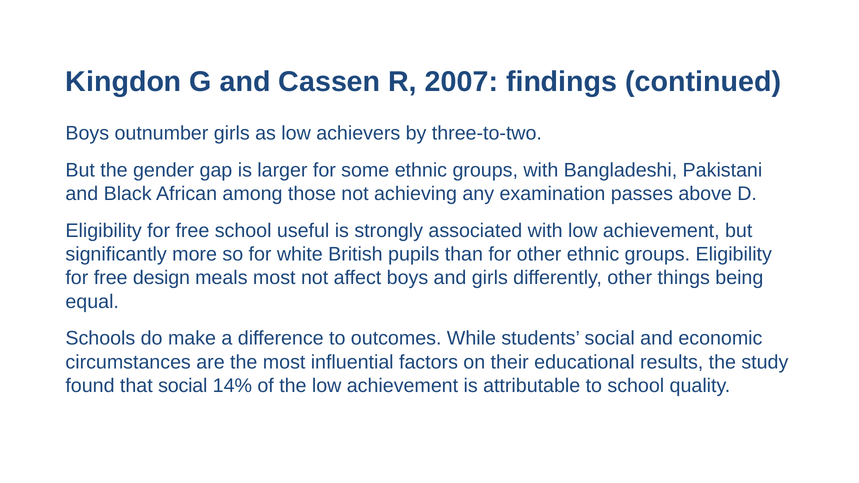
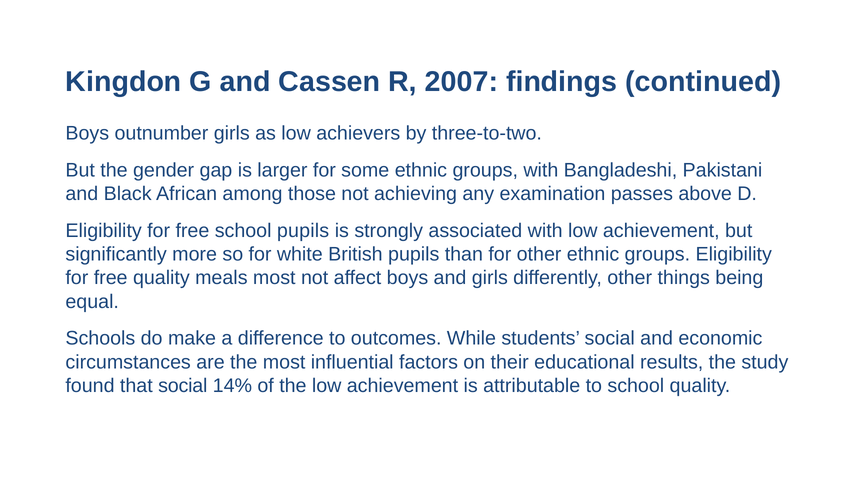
school useful: useful -> pupils (303, 231)
free design: design -> quality (161, 278)
